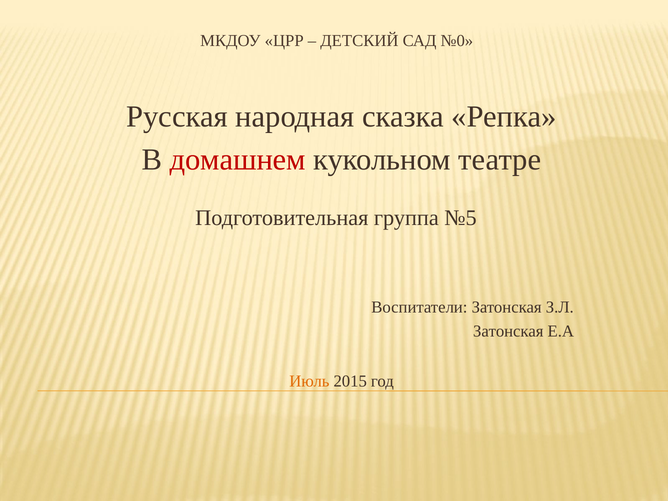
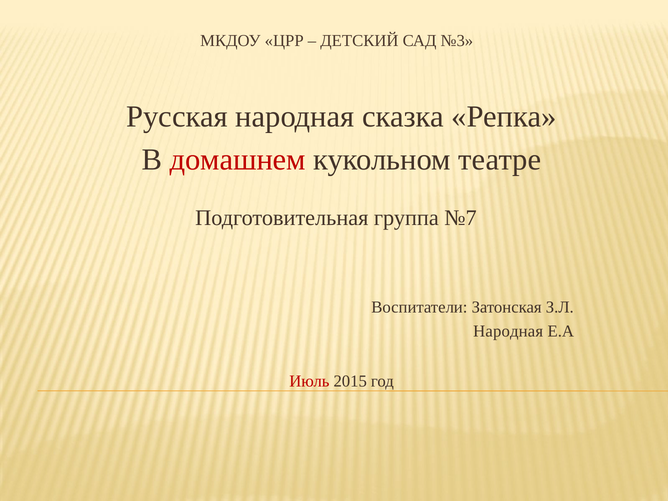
№0: №0 -> №3 (457, 41)
№5: №5 -> №7 (461, 218)
Затонская: Затонская -> Народная (508, 331)
Июль colour: orange -> red (309, 381)
